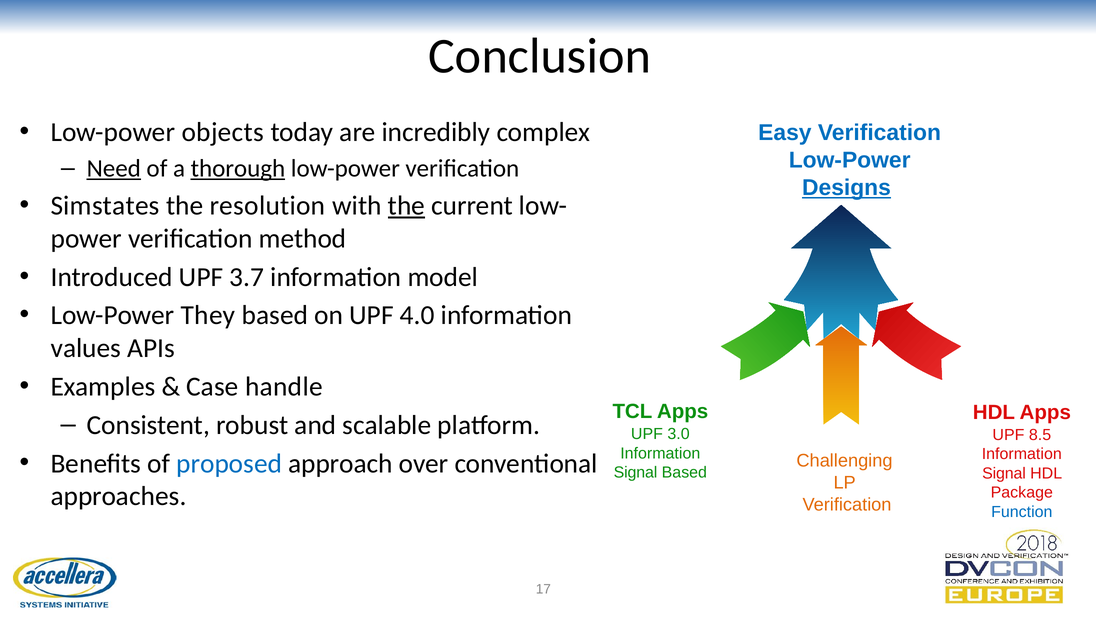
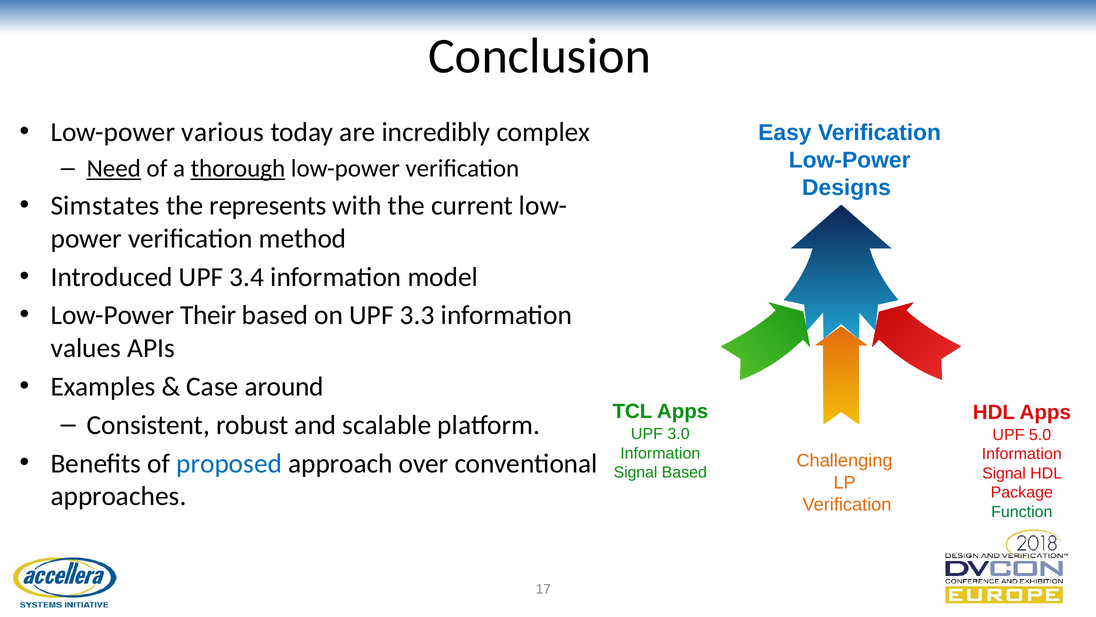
objects: objects -> various (223, 132)
Designs underline: present -> none (846, 188)
resolution: resolution -> represents (268, 206)
the underline: present -> none (406, 206)
3.7: 3.7 -> 3.4 (247, 277)
They: They -> Their (208, 315)
4.0: 4.0 -> 3.3 (417, 315)
handle: handle -> around (284, 386)
8.5: 8.5 -> 5.0 (1040, 435)
Function colour: blue -> green (1022, 511)
